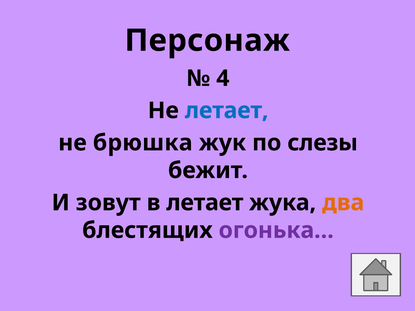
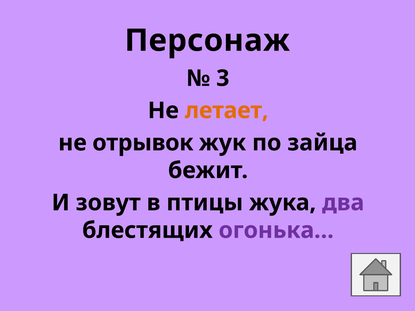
4: 4 -> 3 (223, 78)
летает colour: blue -> orange (227, 111)
брюшка: брюшка -> отрывок (143, 143)
слезы: слезы -> зайца (322, 143)
в летает: летает -> птицы (205, 203)
два colour: orange -> purple (343, 203)
